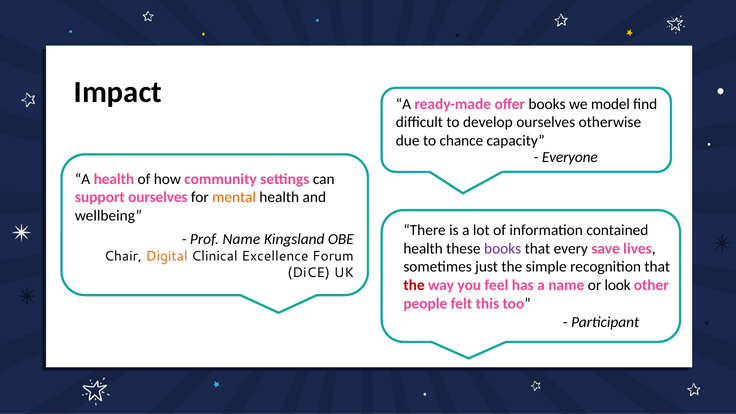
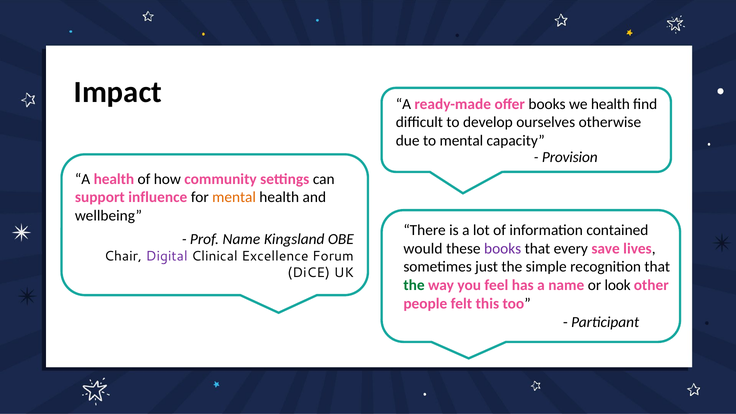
we model: model -> health (610, 104)
to chance: chance -> mental (461, 141)
Everyone: Everyone -> Provision (570, 157)
support ourselves: ourselves -> influence (158, 197)
health: health -> would (423, 248)
Digital colour: orange -> purple (167, 256)
the colour: red -> green (414, 285)
